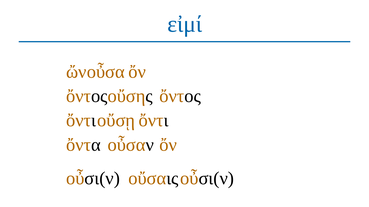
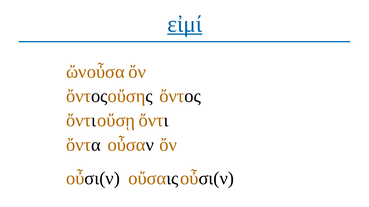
εἰμί underline: none -> present (185, 24)
